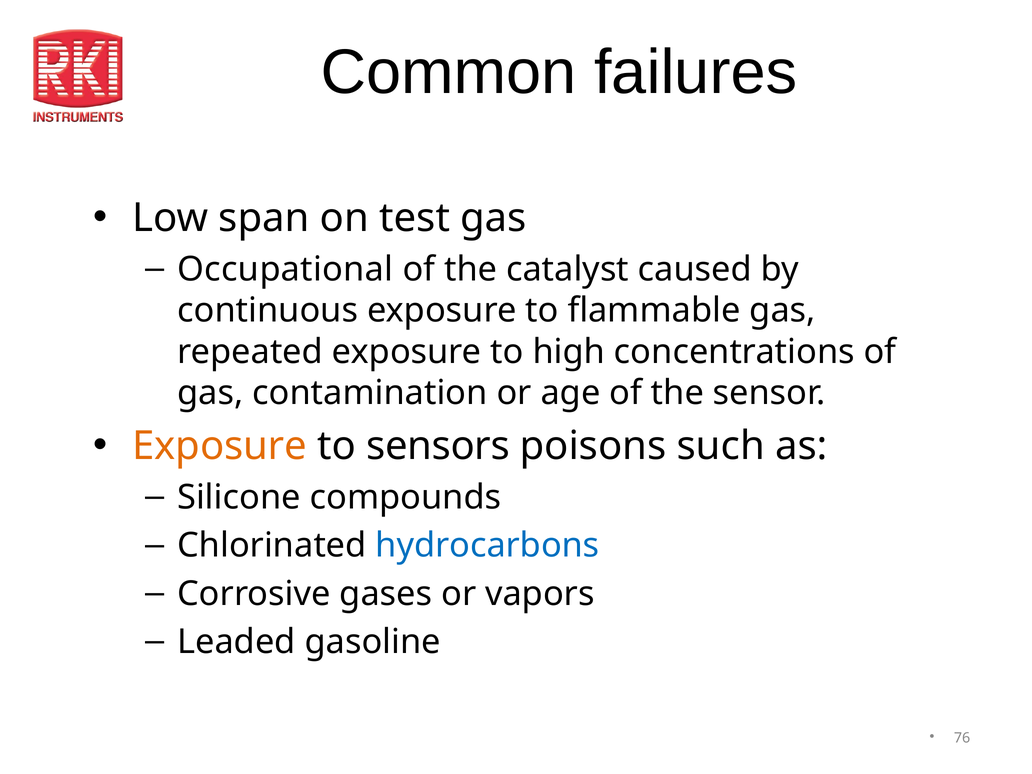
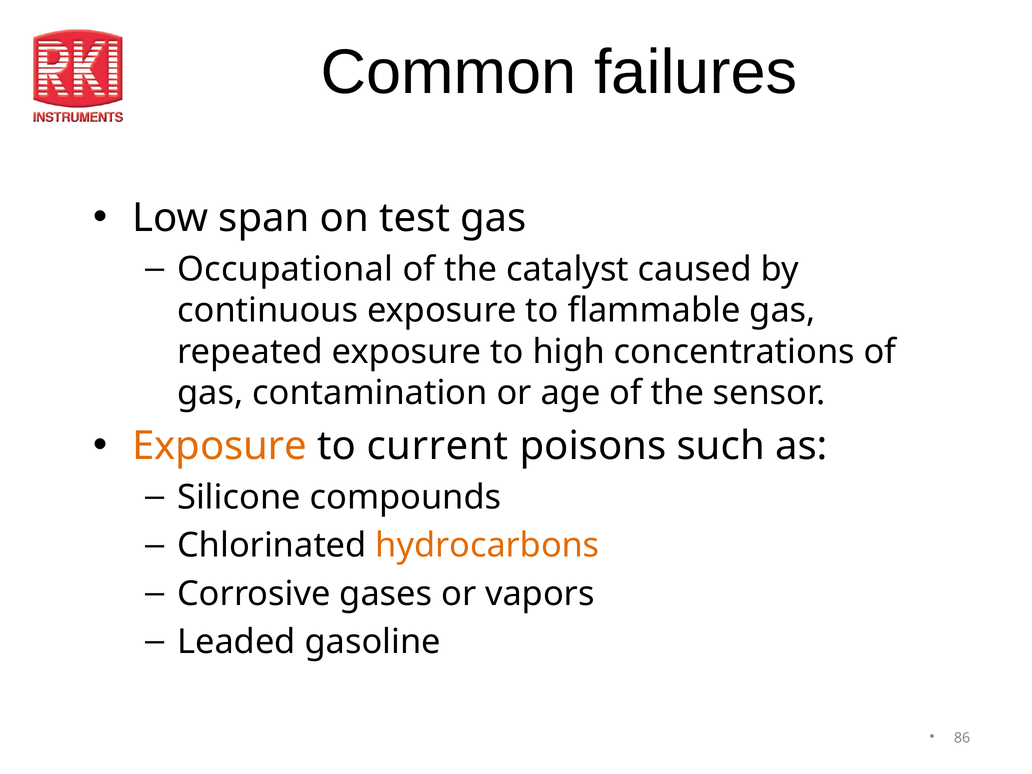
sensors: sensors -> current (438, 446)
hydrocarbons colour: blue -> orange (487, 546)
76: 76 -> 86 (962, 738)
